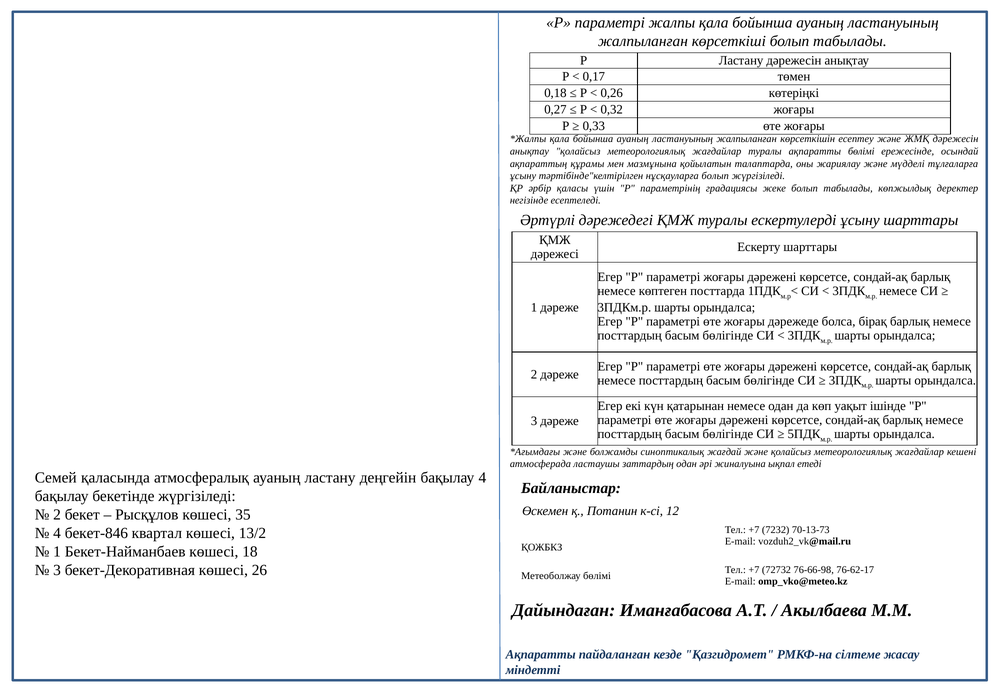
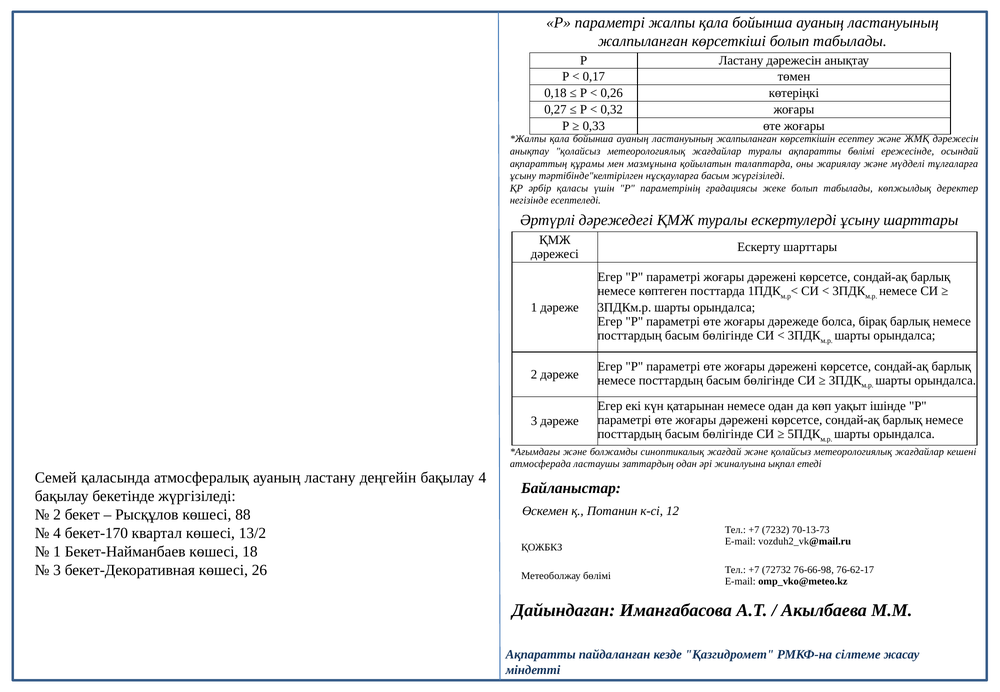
нұсқауларға болып: болып -> басым (715, 176)
35: 35 -> 88 (243, 515)
бекет-846: бекет-846 -> бекет-170 (96, 533)
